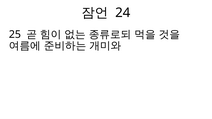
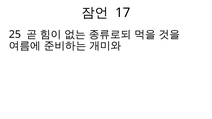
24: 24 -> 17 (123, 13)
